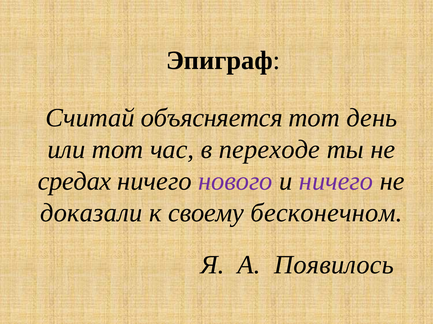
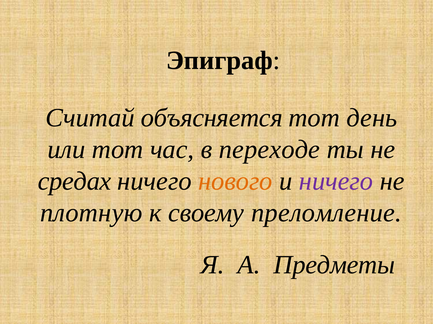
нового colour: purple -> orange (235, 182)
доказали: доказали -> плотную (91, 213)
бесконечном: бесконечном -> преломление (326, 213)
Появилось: Появилось -> Предметы (334, 265)
